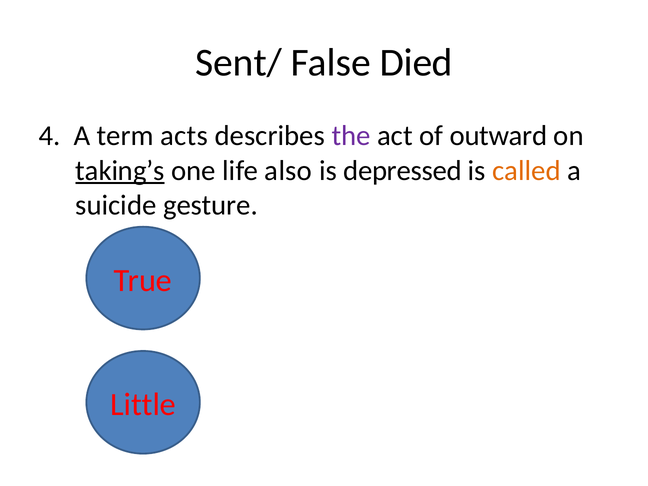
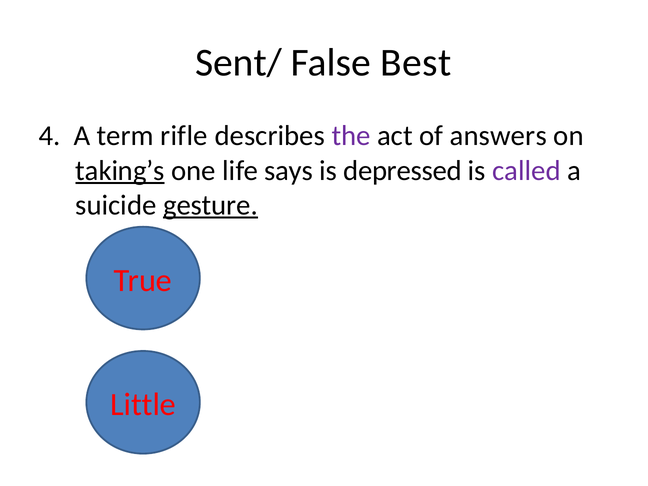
Died: Died -> Best (416, 63)
acts: acts -> rifle (184, 136)
outward: outward -> answers (498, 136)
also: also -> says (289, 171)
called colour: orange -> purple (526, 171)
gesture underline: none -> present (210, 205)
